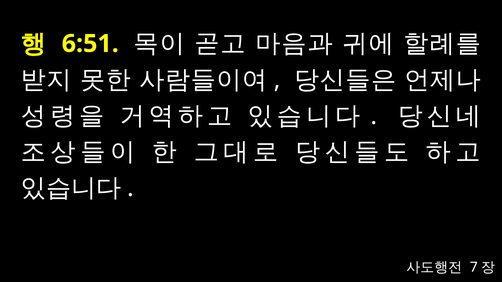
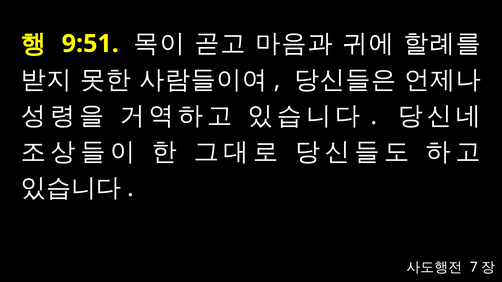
6:51: 6:51 -> 9:51 (90, 44)
